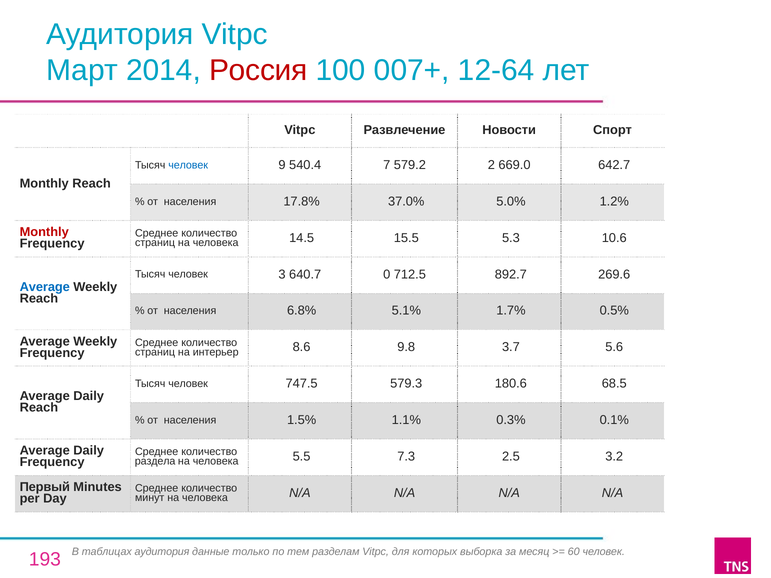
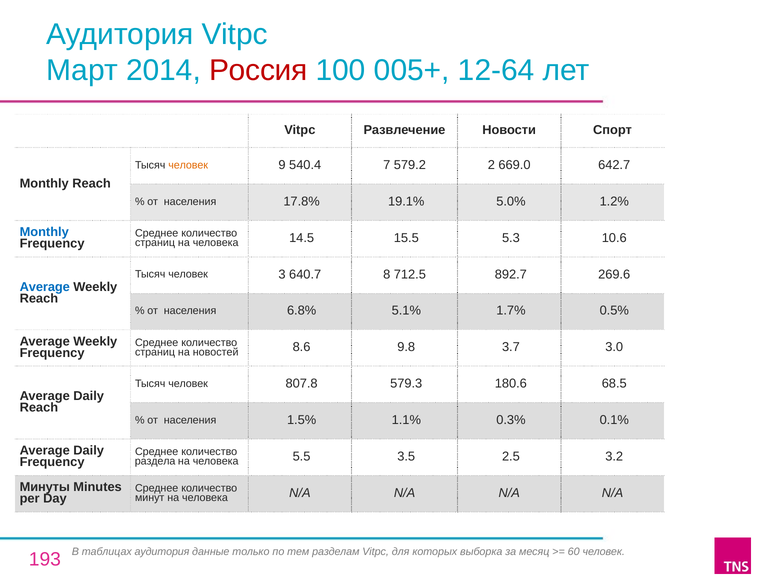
007+: 007+ -> 005+ (412, 70)
человек colour: blue -> orange (188, 165)
37.0%: 37.0% -> 19.1% (406, 202)
Monthly colour: red -> blue (44, 232)
0: 0 -> 8 (387, 274)
интерьер: интерьер -> новостей (216, 352)
5.6: 5.6 -> 3.0 (614, 347)
747.5: 747.5 -> 807.8 (302, 384)
7.3: 7.3 -> 3.5 (406, 457)
Первый: Первый -> Минуты (45, 487)
